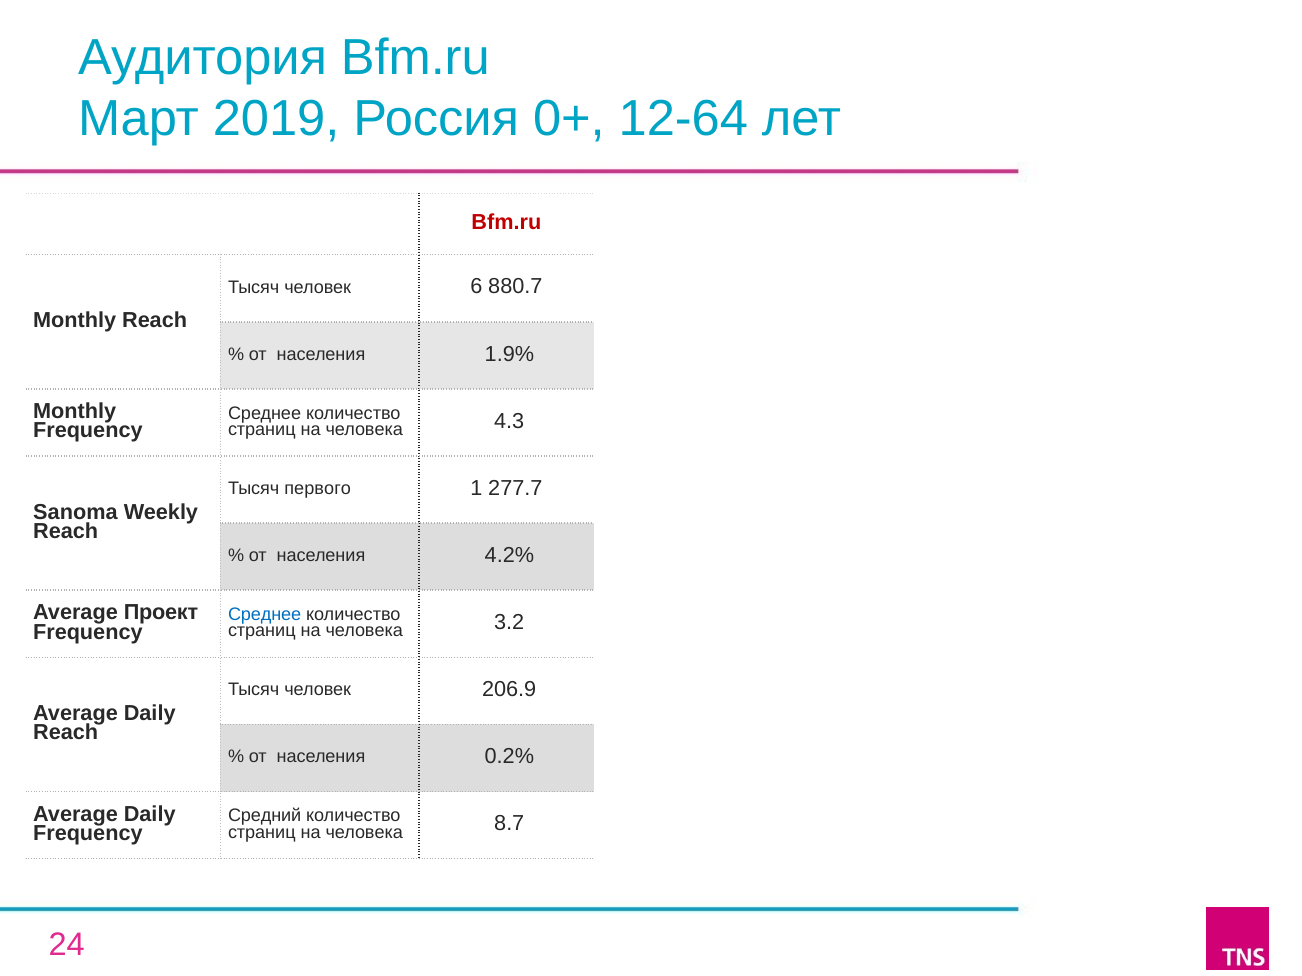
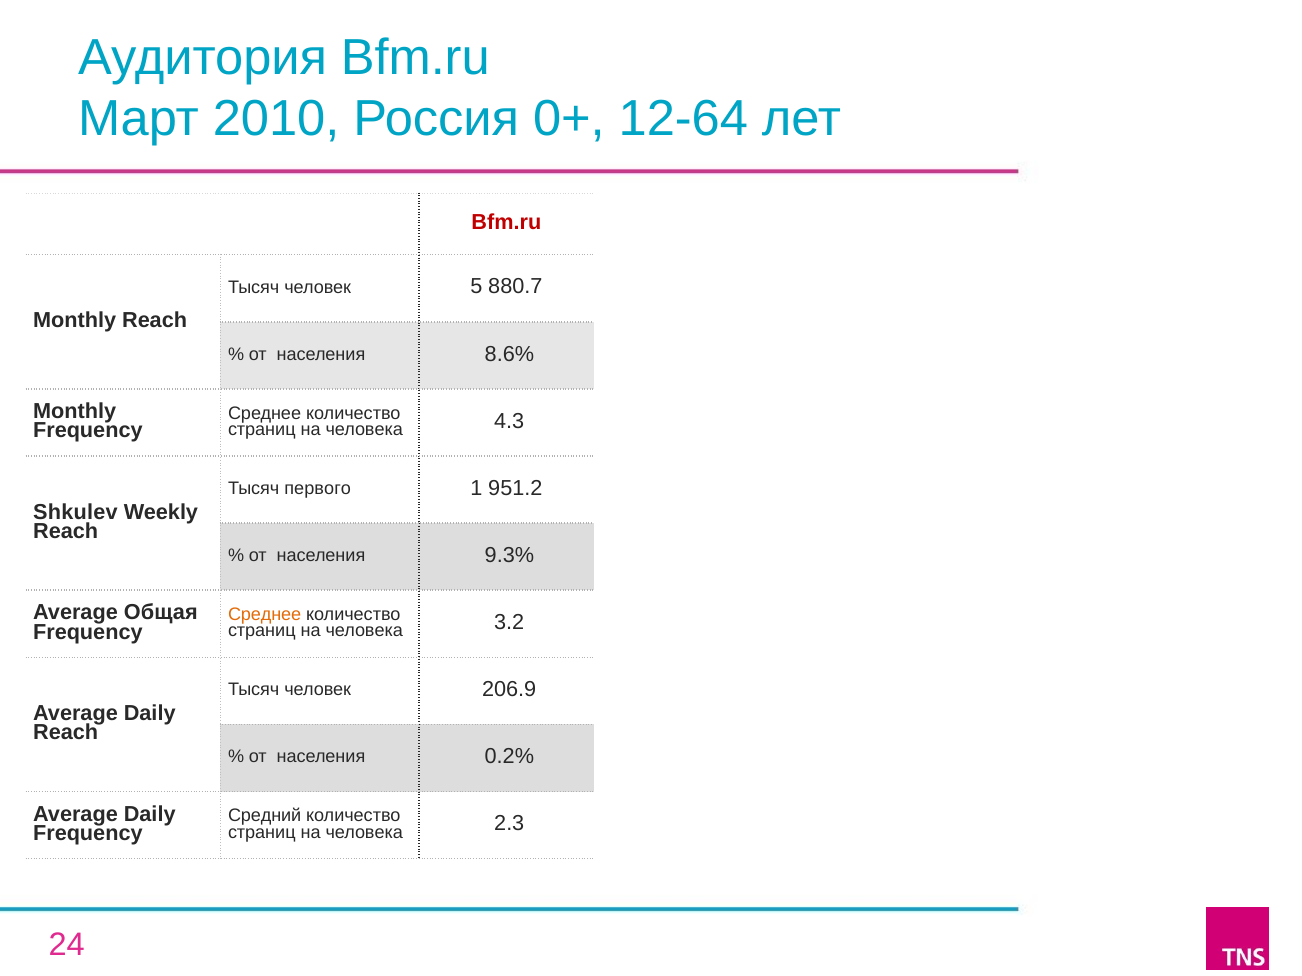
2019: 2019 -> 2010 (276, 119)
6: 6 -> 5 (476, 287)
1.9%: 1.9% -> 8.6% (509, 354)
277.7: 277.7 -> 951.2 (515, 488)
Sanoma: Sanoma -> Shkulev (75, 512)
4.2%: 4.2% -> 9.3% (509, 556)
Проект: Проект -> Общая (161, 613)
Среднее colour: blue -> orange (265, 615)
8.7: 8.7 -> 2.3 (509, 824)
